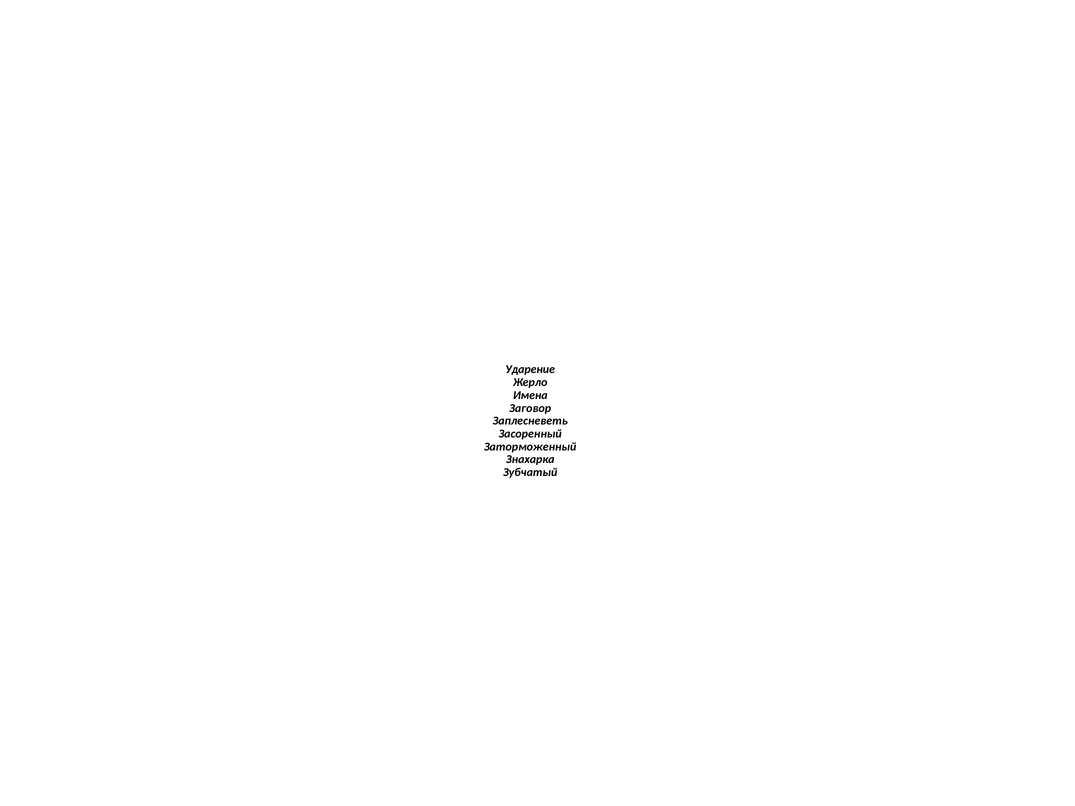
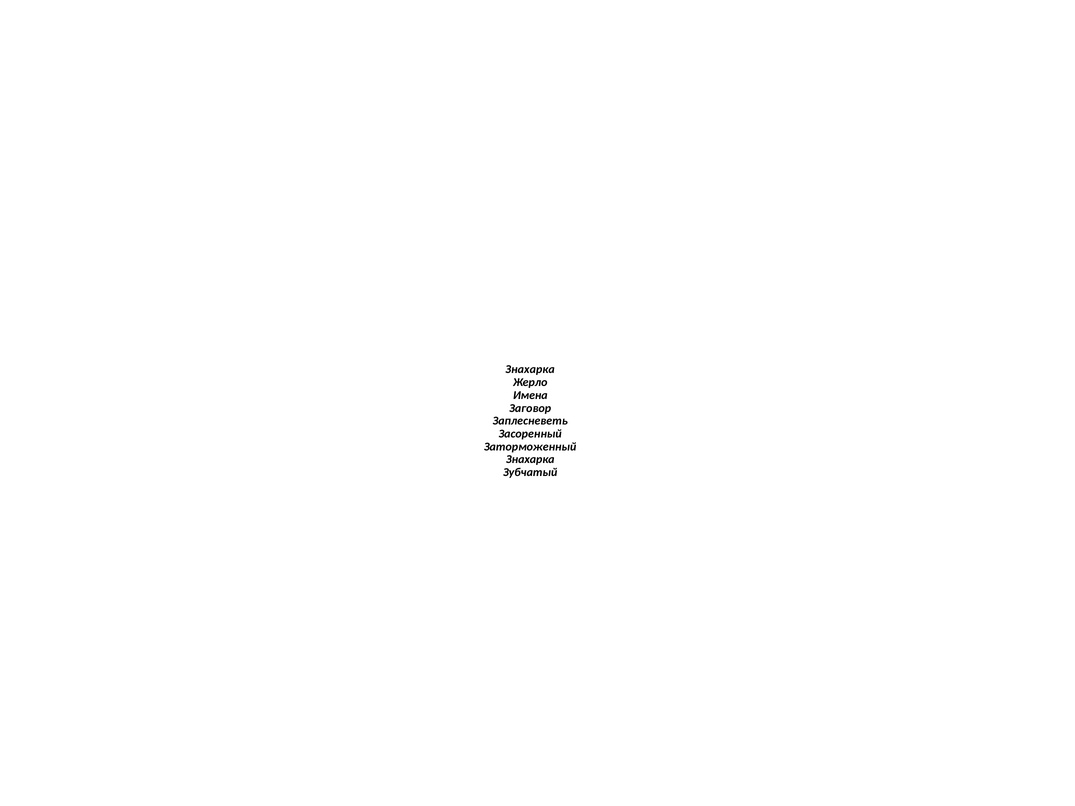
Ударение: Ударение -> Знахарка (530, 370)
